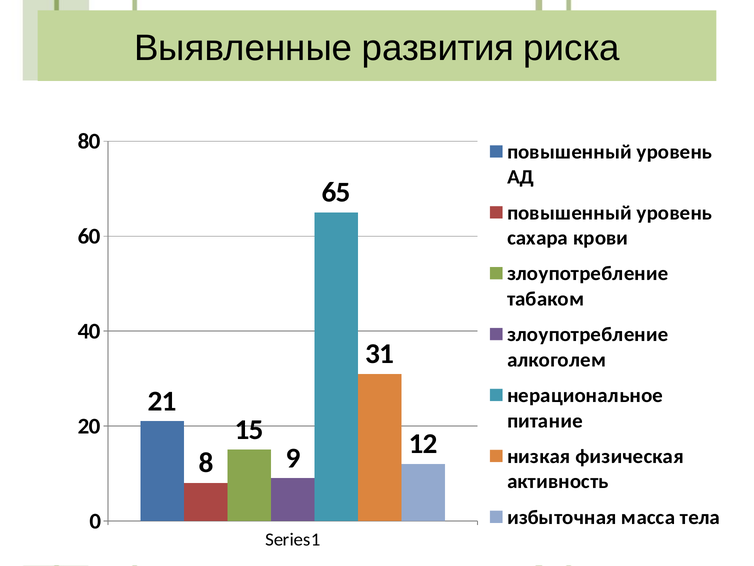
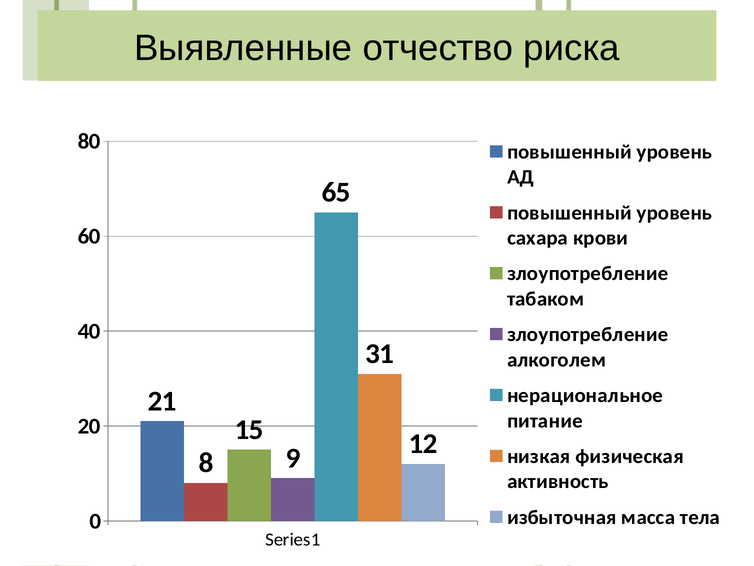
развития: развития -> отчество (438, 48)
